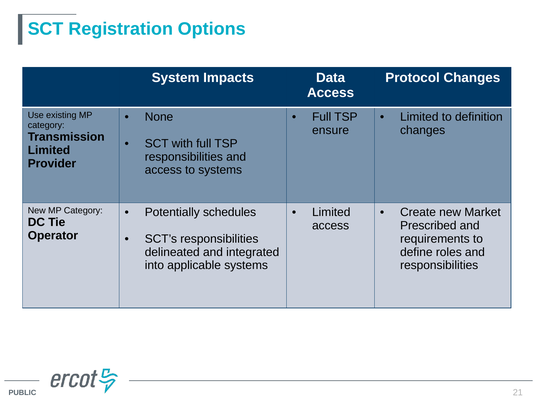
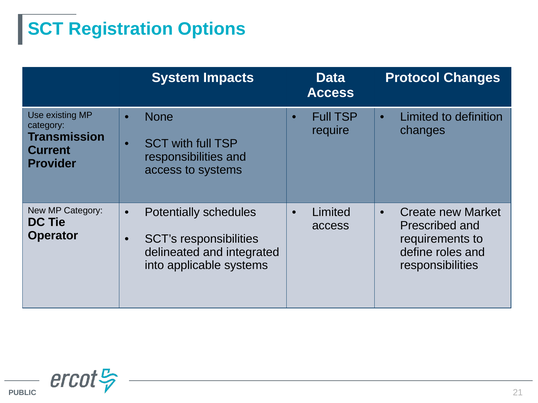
ensure: ensure -> require (331, 130)
Limited: Limited -> Current (49, 150)
